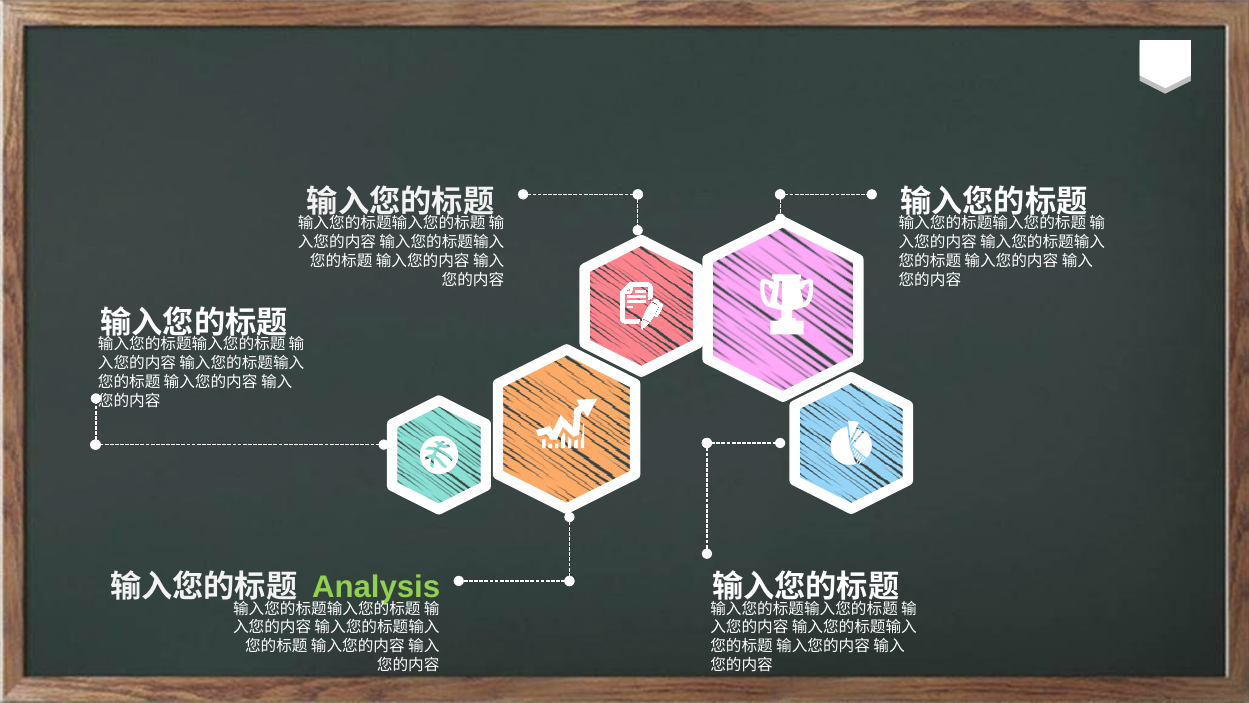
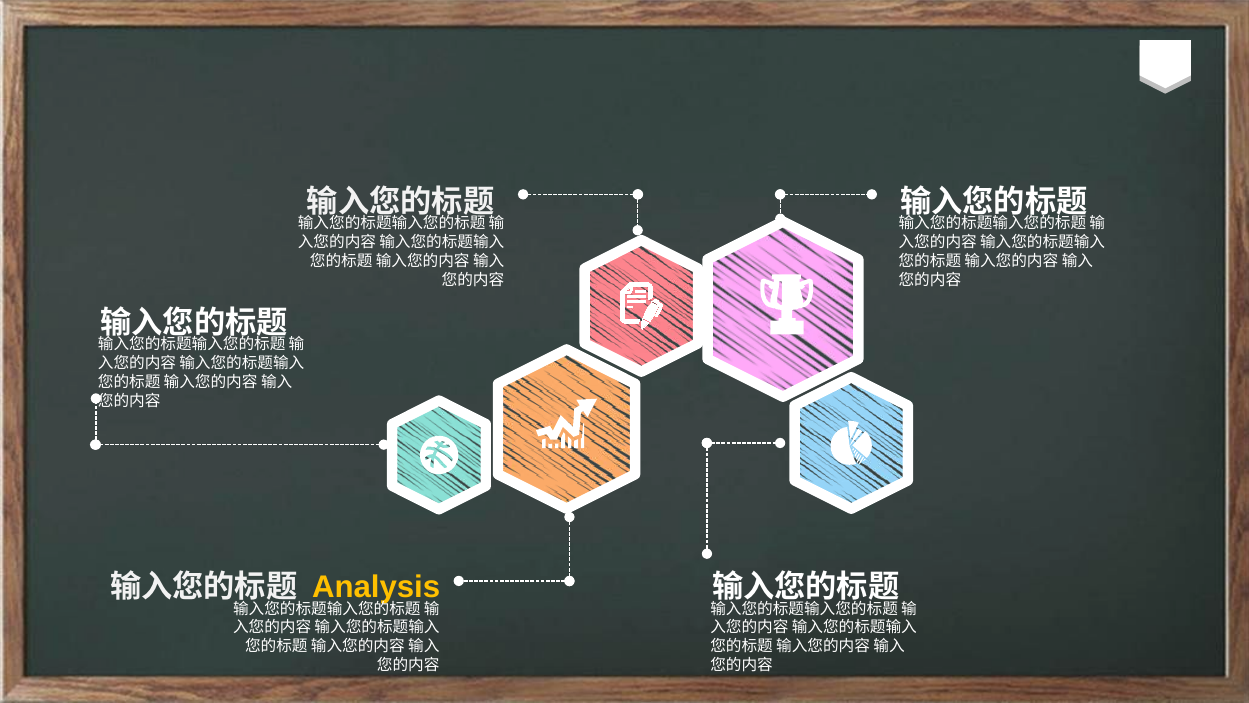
Analysis colour: light green -> yellow (376, 587)
